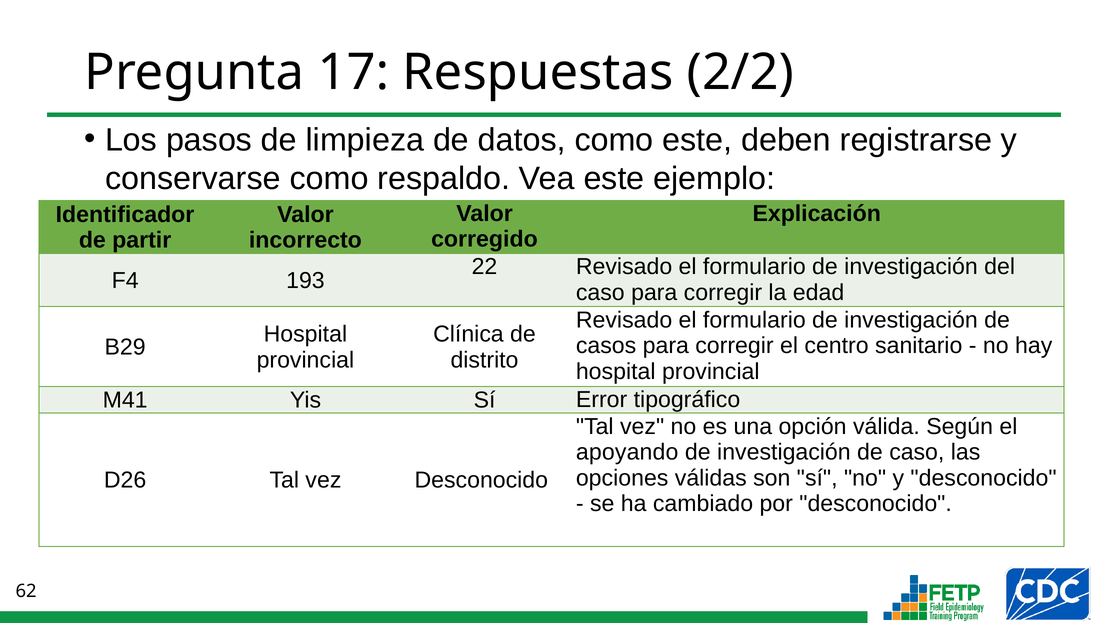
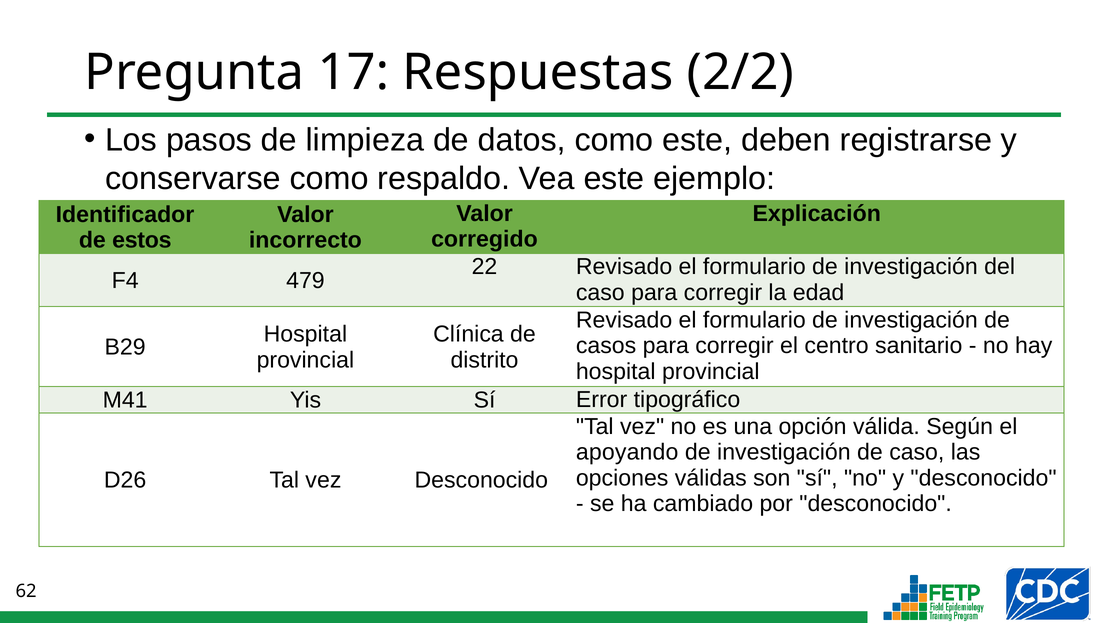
partir: partir -> estos (142, 240)
193: 193 -> 479 (305, 281)
